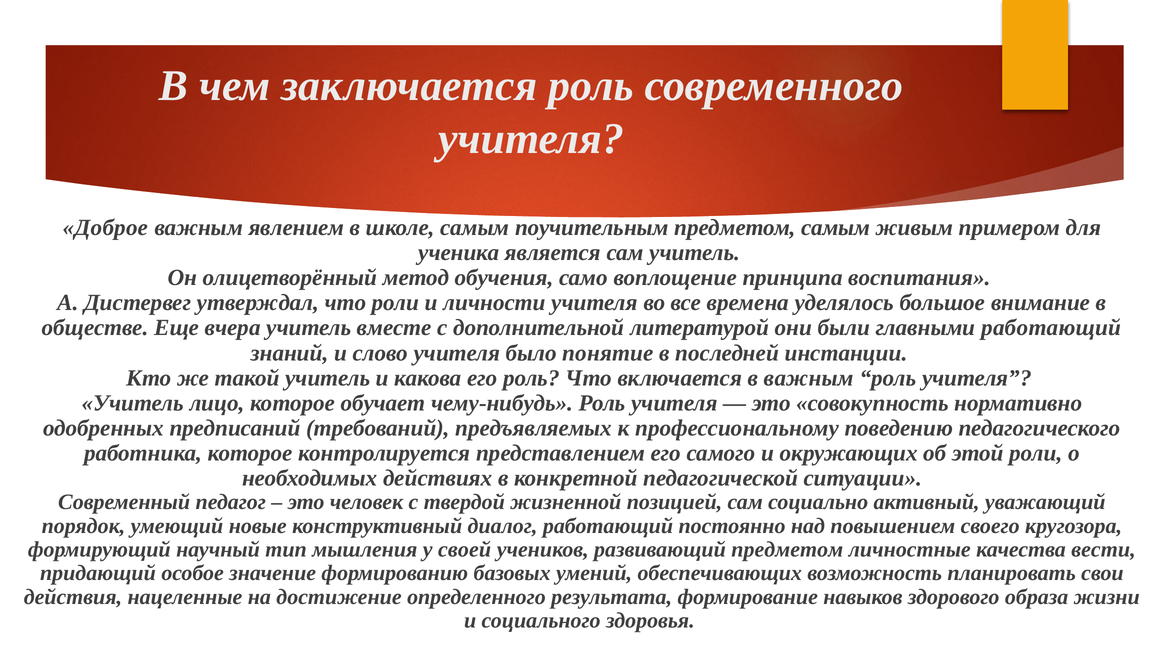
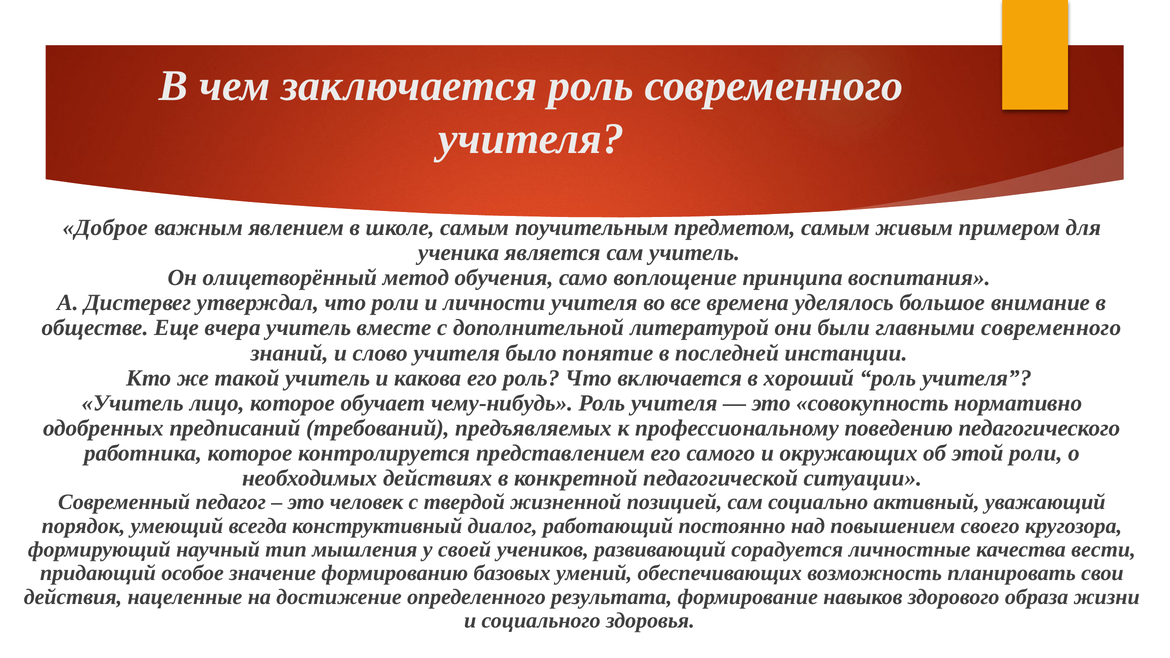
главными работающий: работающий -> современного (1051, 328)
в важным: важным -> хороший (809, 378)
новые: новые -> всегда (258, 526)
развивающий предметом: предметом -> сорадуется (787, 550)
